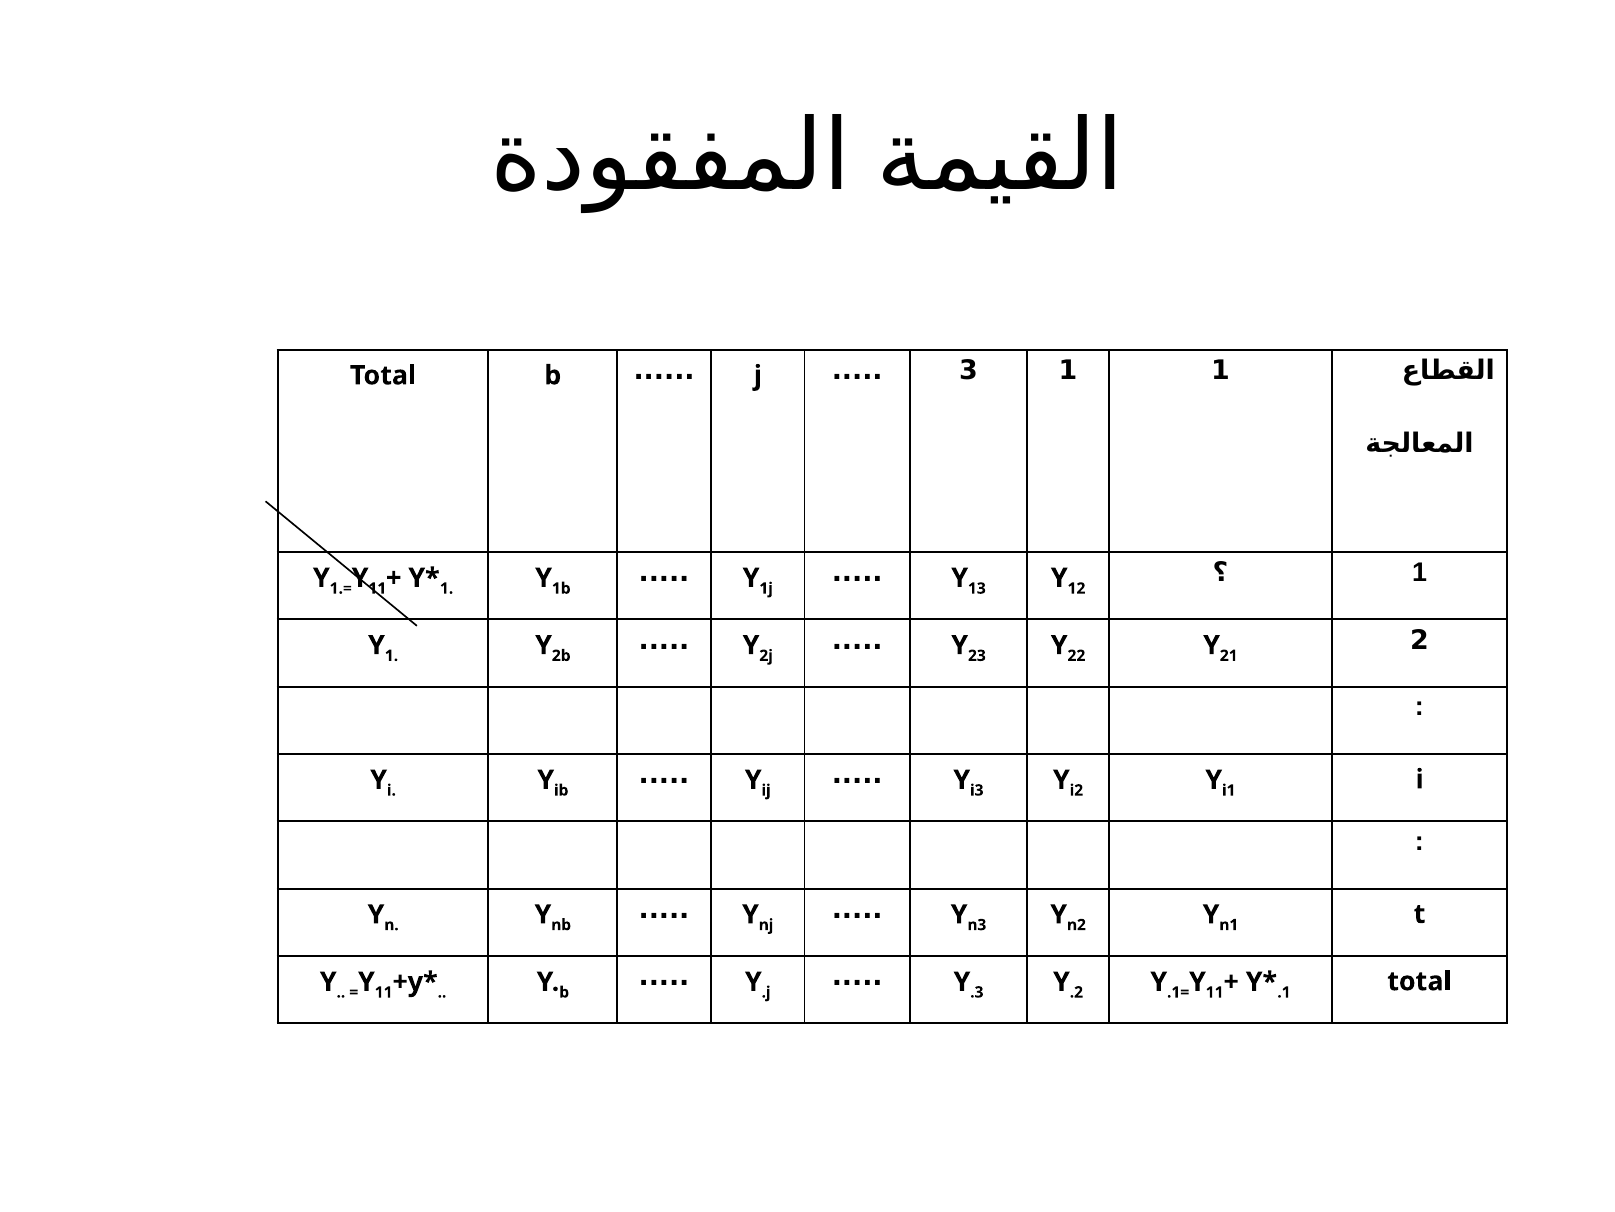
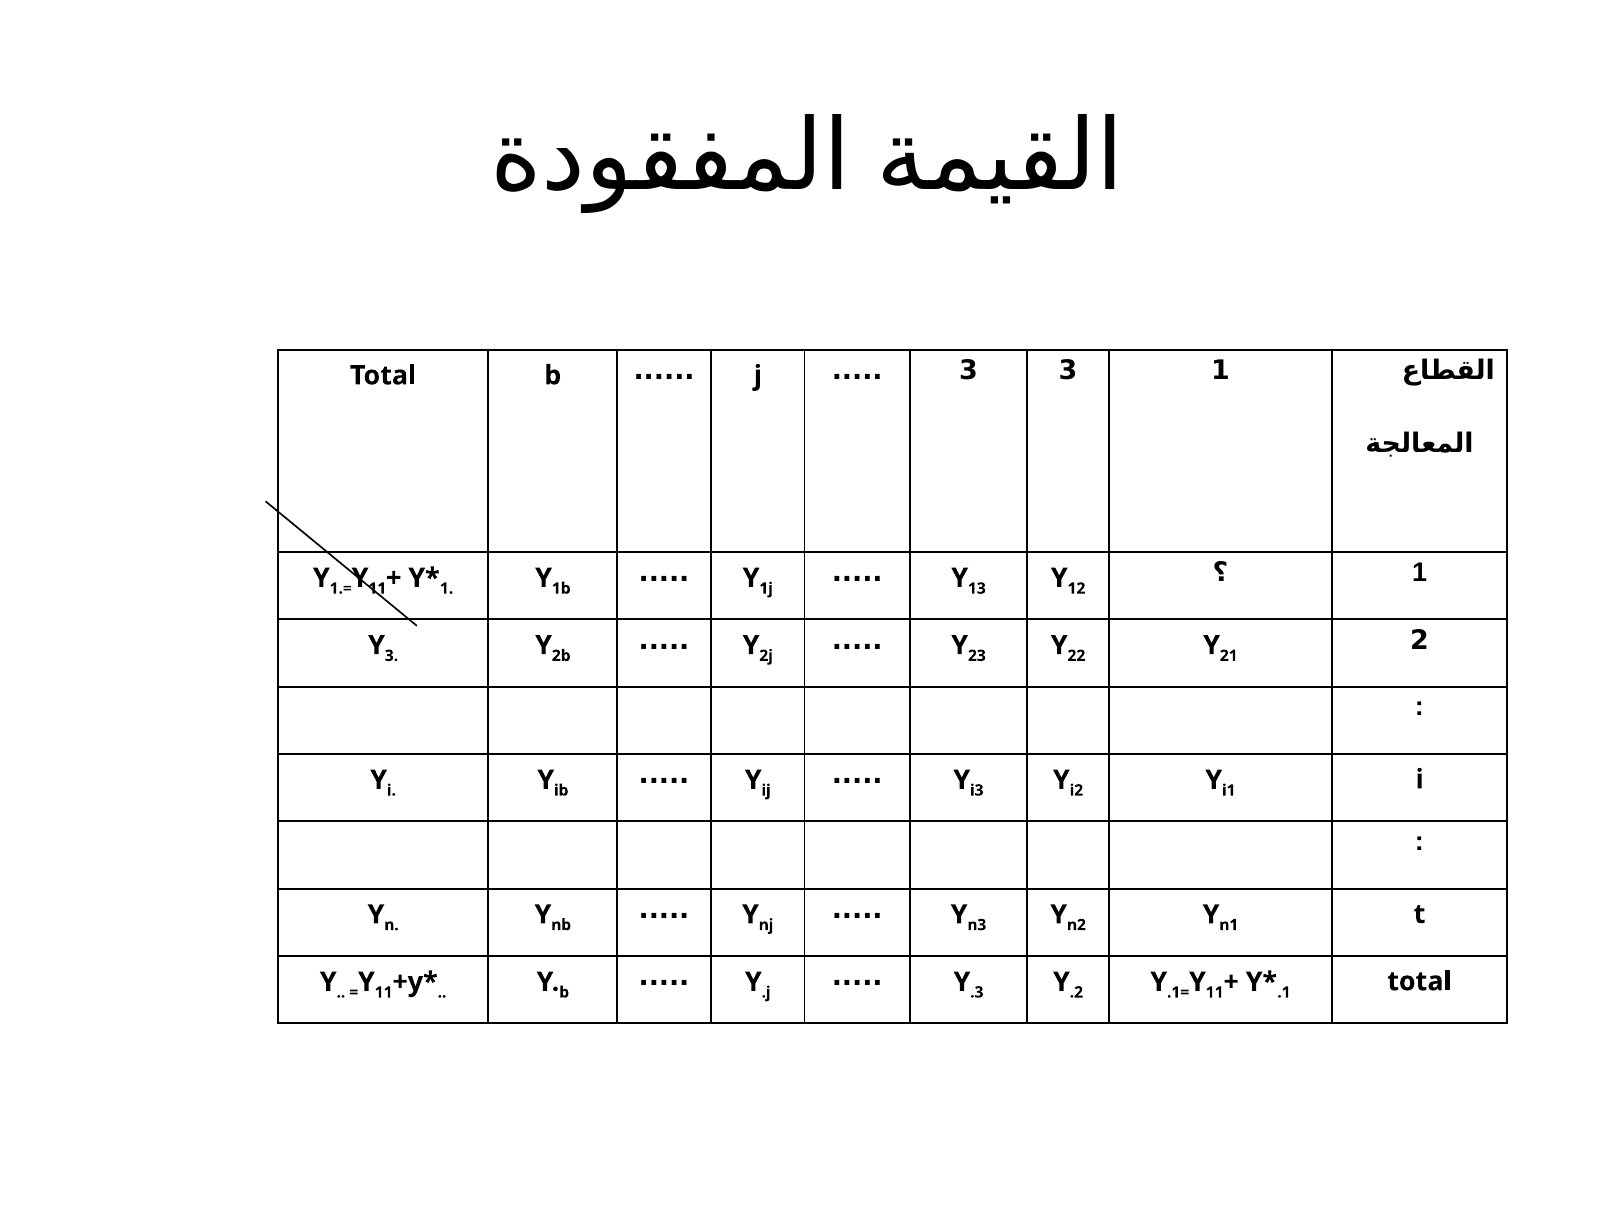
3 1: 1 -> 3 (1068, 371)
Y 1: 1 -> 3 (391, 655)
